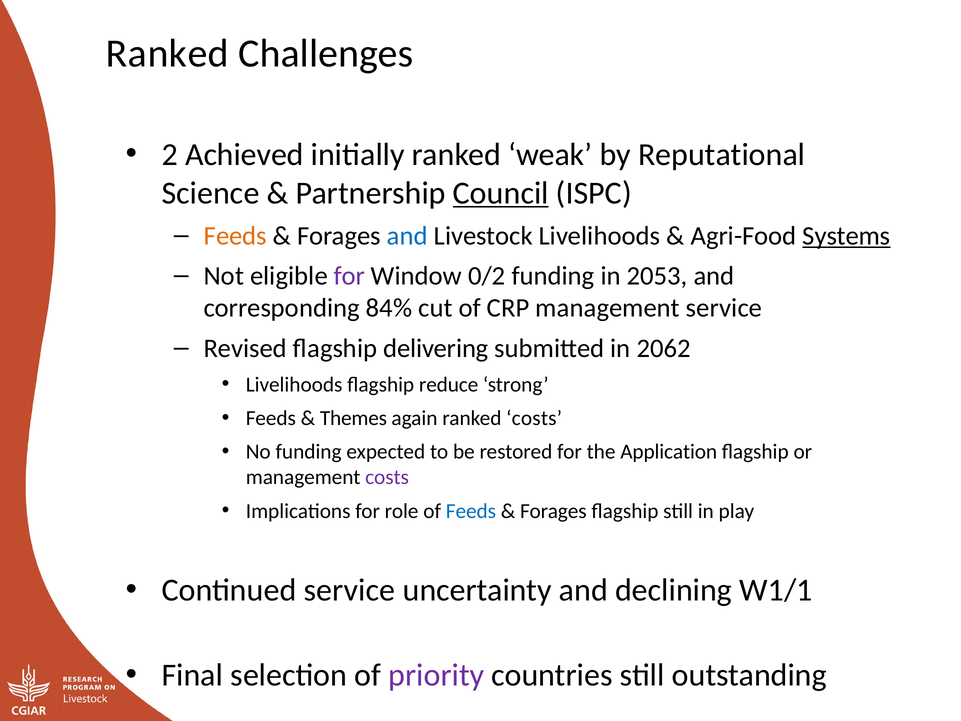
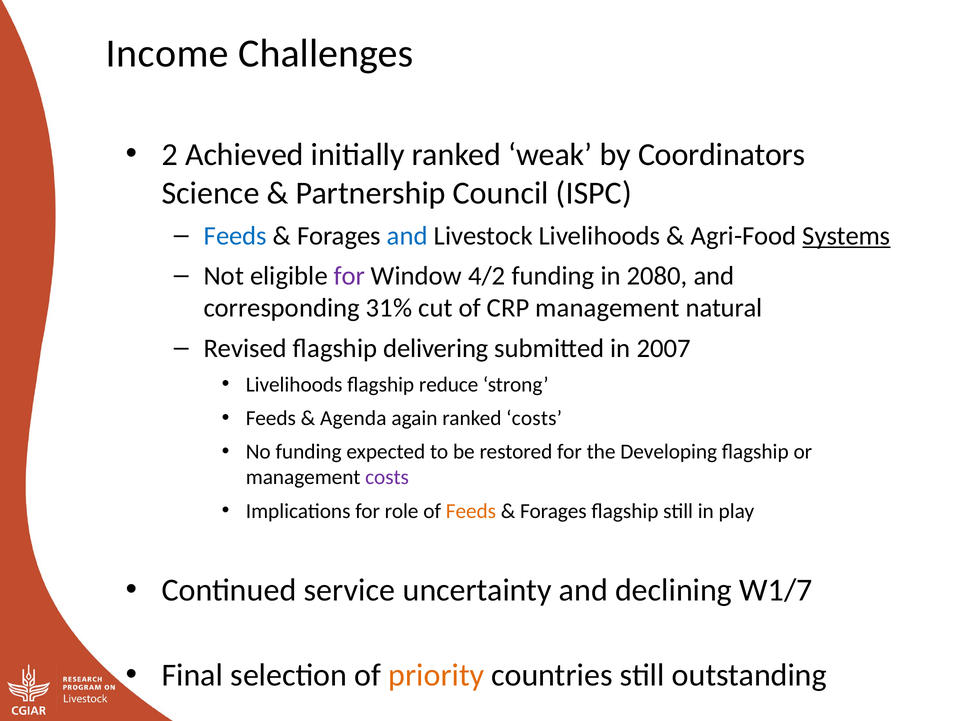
Ranked: Ranked -> Income (167, 53)
Reputational: Reputational -> Coordinators (722, 154)
Council underline: present -> none (501, 193)
Feeds colour: orange -> blue (235, 236)
0/2: 0/2 -> 4/2 (487, 276)
2053: 2053 -> 2080 (657, 276)
84%: 84% -> 31% (389, 308)
management service: service -> natural (724, 308)
2062: 2062 -> 2007 (664, 348)
Themes: Themes -> Agenda (353, 418)
Application: Application -> Developing (669, 452)
Feeds colour: blue -> orange (471, 511)
W1/1: W1/1 -> W1/7 (776, 590)
priority colour: purple -> orange (436, 675)
